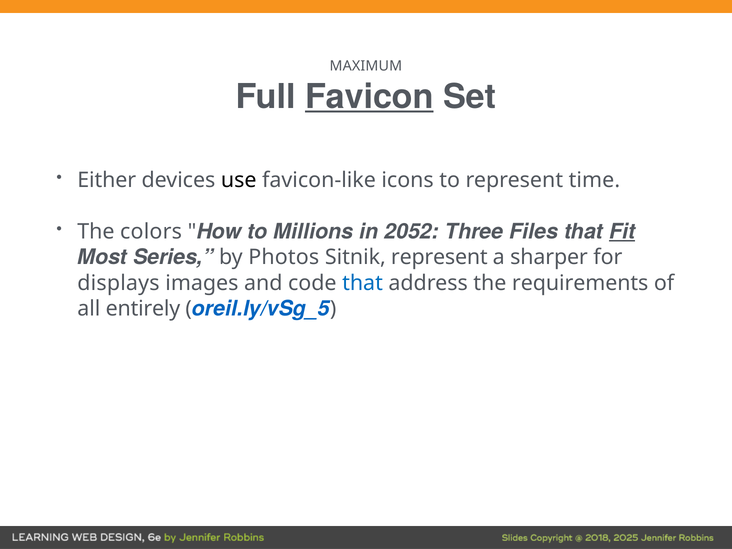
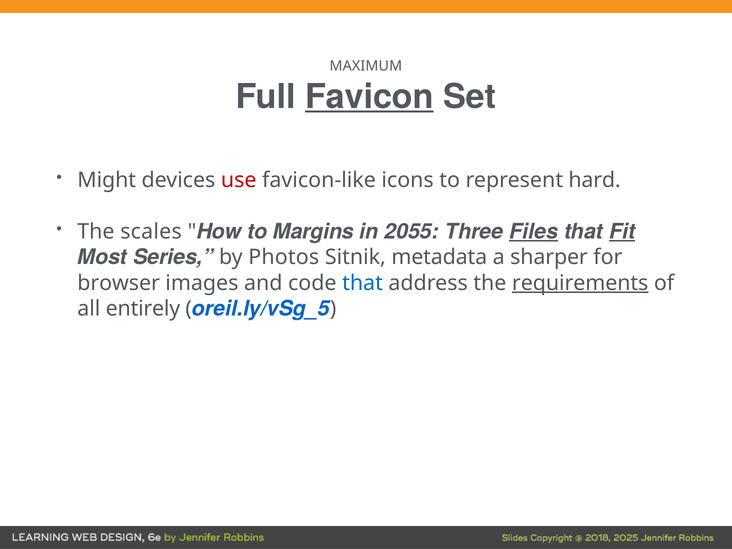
Either: Either -> Might (107, 180)
use colour: black -> red (239, 180)
time: time -> hard (595, 180)
colors: colors -> scales (151, 232)
Millions: Millions -> Margins (313, 232)
2052: 2052 -> 2055 (412, 232)
Files underline: none -> present (534, 232)
Sitnik represent: represent -> metadata (439, 257)
displays: displays -> browser (119, 283)
requirements underline: none -> present (580, 283)
